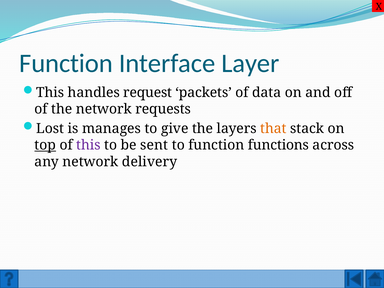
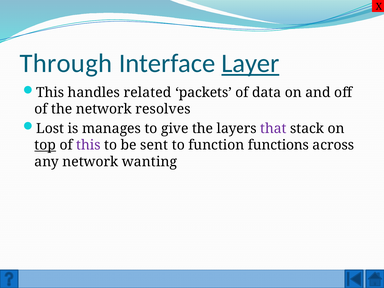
Function: Function -> Through (66, 63)
Layer underline: none -> present (250, 63)
request: request -> related (147, 92)
requests: requests -> resolves (163, 109)
that colour: orange -> purple (273, 128)
delivery: delivery -> wanting (150, 162)
